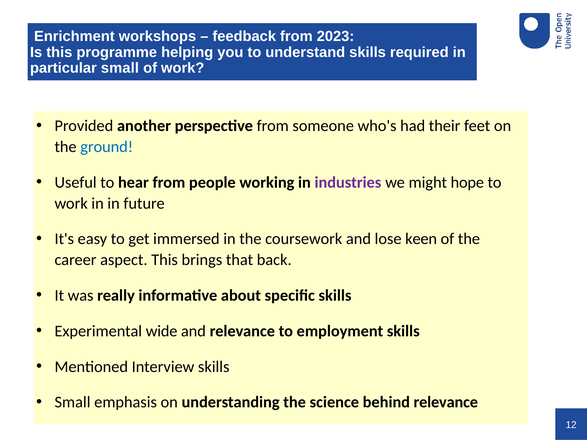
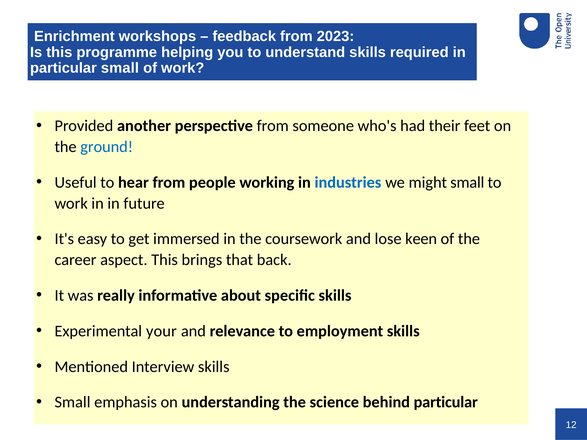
industries colour: purple -> blue (348, 183)
might hope: hope -> small (467, 183)
wide: wide -> your (161, 331)
behind relevance: relevance -> particular (446, 402)
